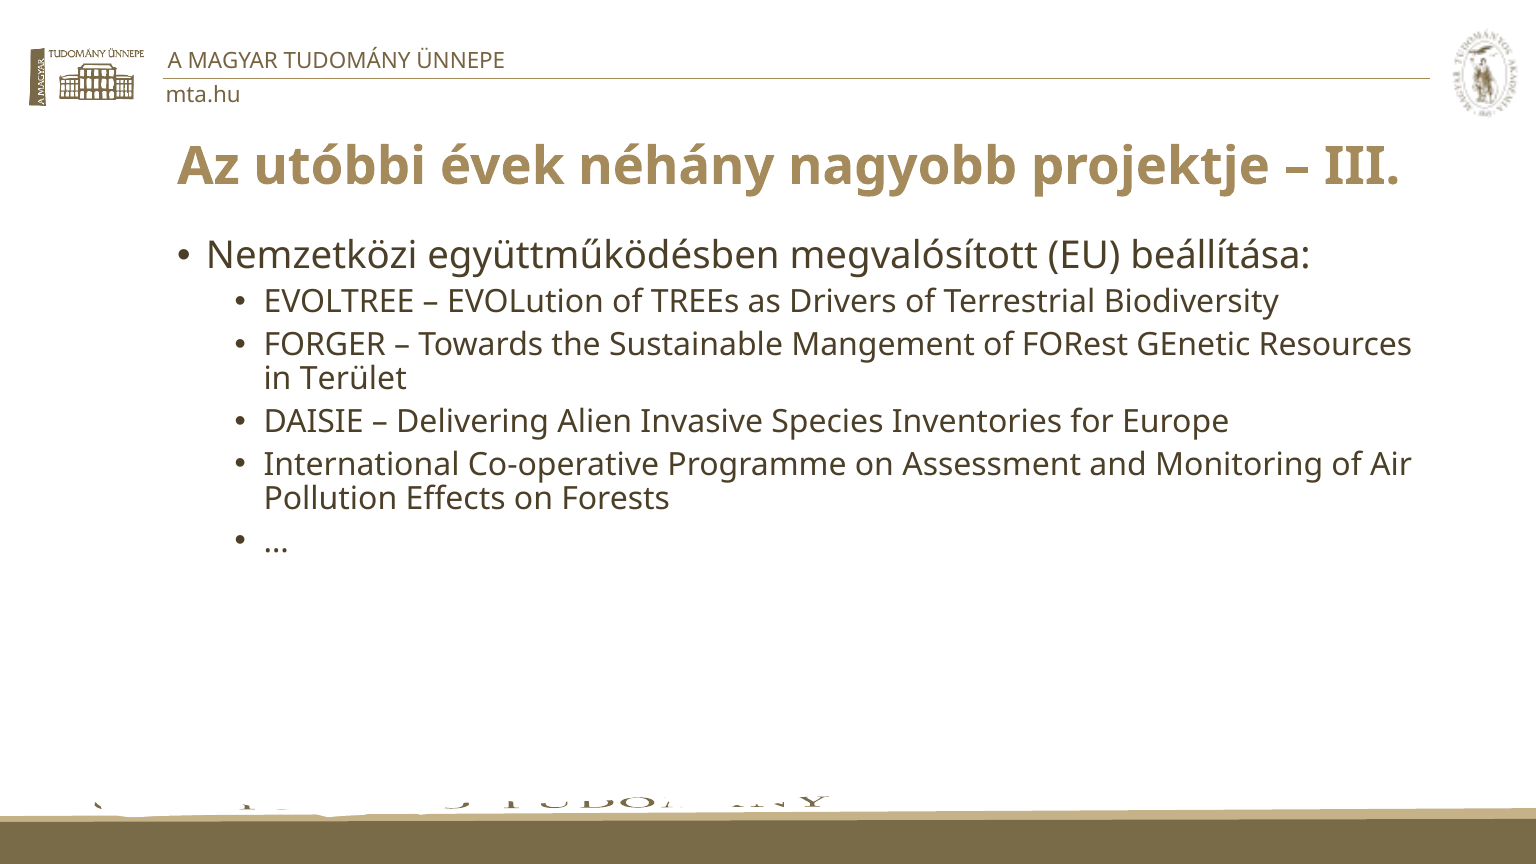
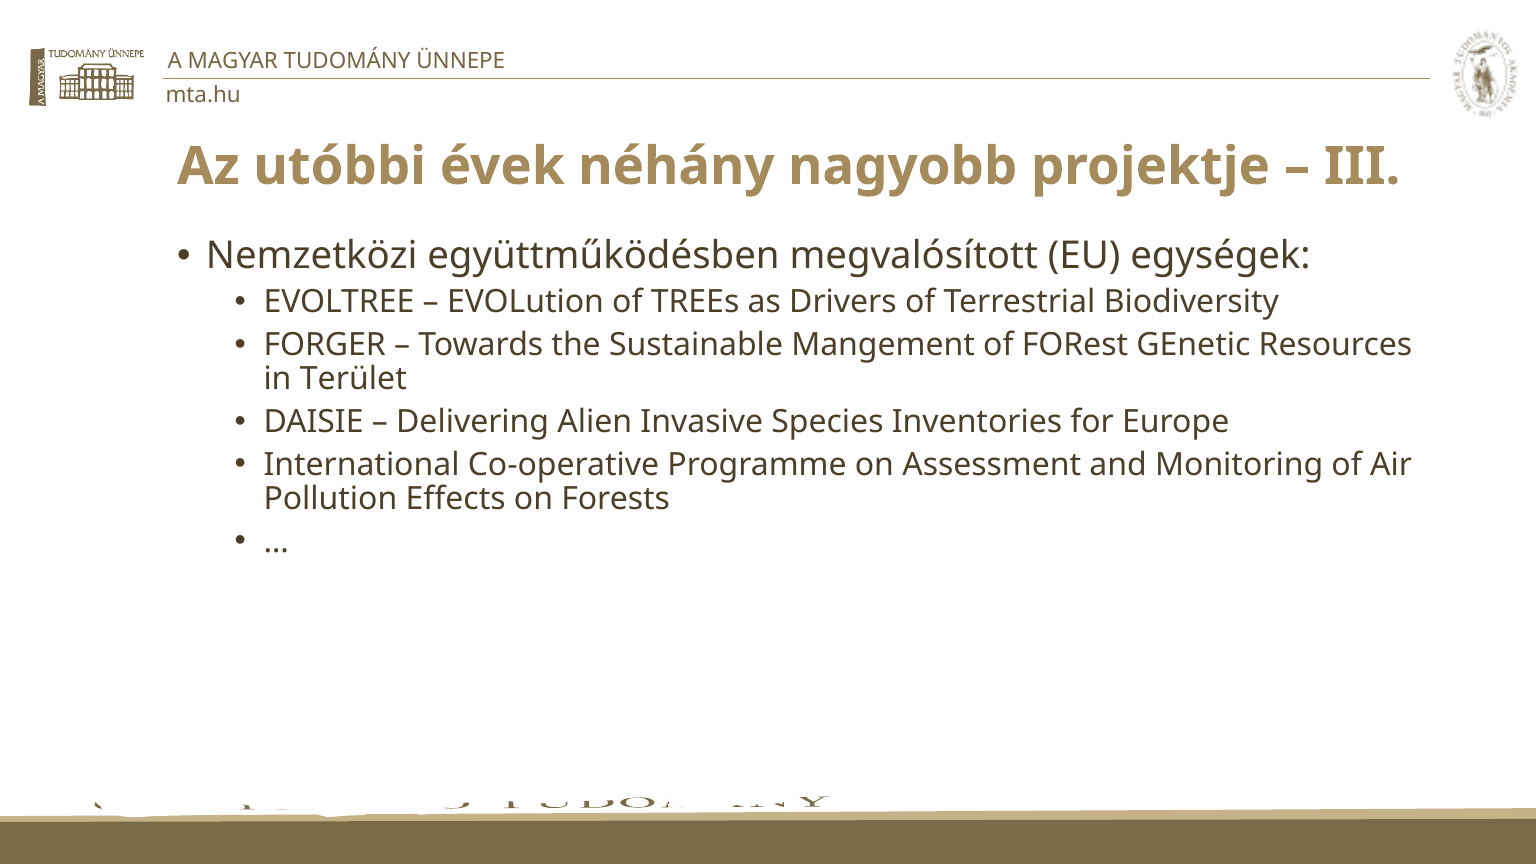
beállítása: beállítása -> egységek (1221, 256)
